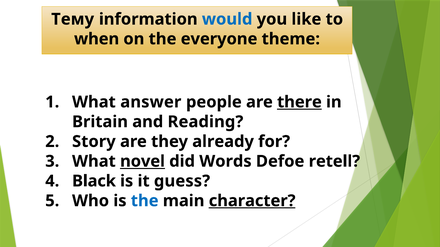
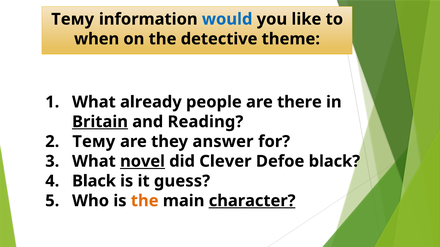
everyone: everyone -> detective (219, 39)
answer: answer -> already (151, 102)
there underline: present -> none (299, 102)
Britain underline: none -> present (100, 122)
Story: Story -> Тему (94, 142)
already: already -> answer (223, 142)
Words: Words -> Clever (225, 162)
Defoe retell: retell -> black (334, 162)
the colour: blue -> orange (145, 201)
